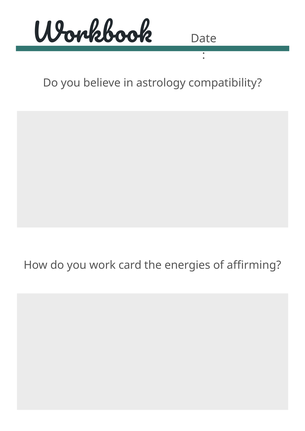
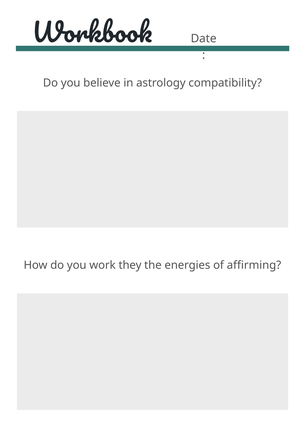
card: card -> they (130, 266)
